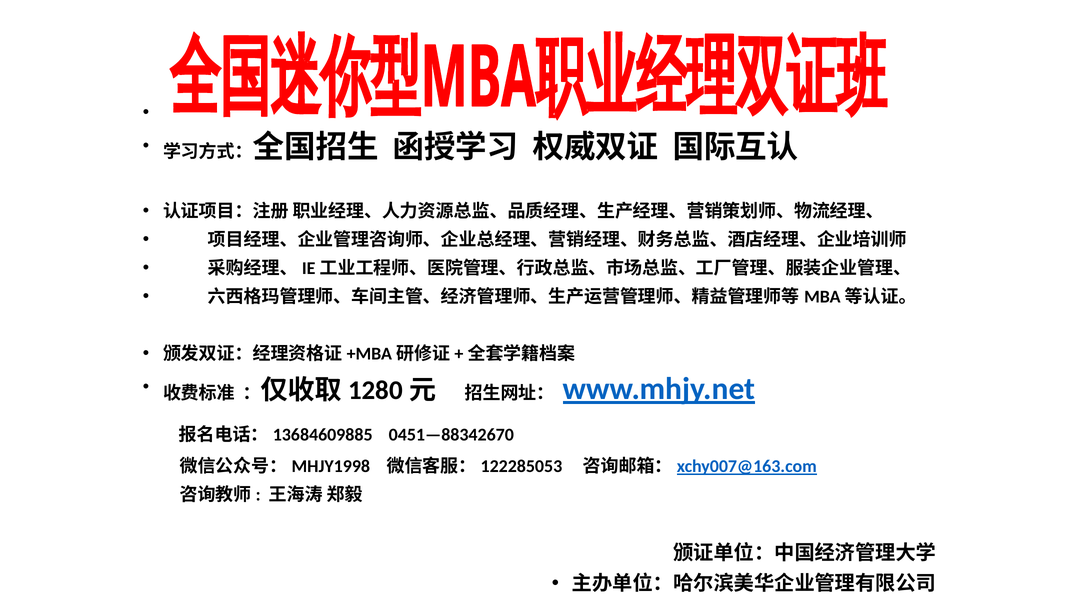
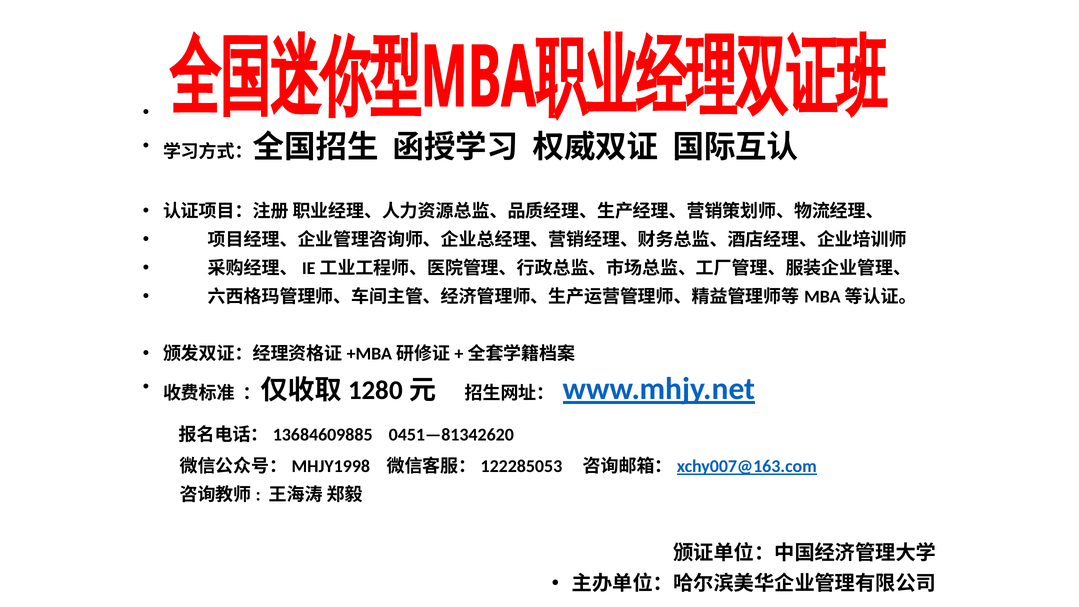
0451—88342670: 0451—88342670 -> 0451—81342620 (451, 435)
